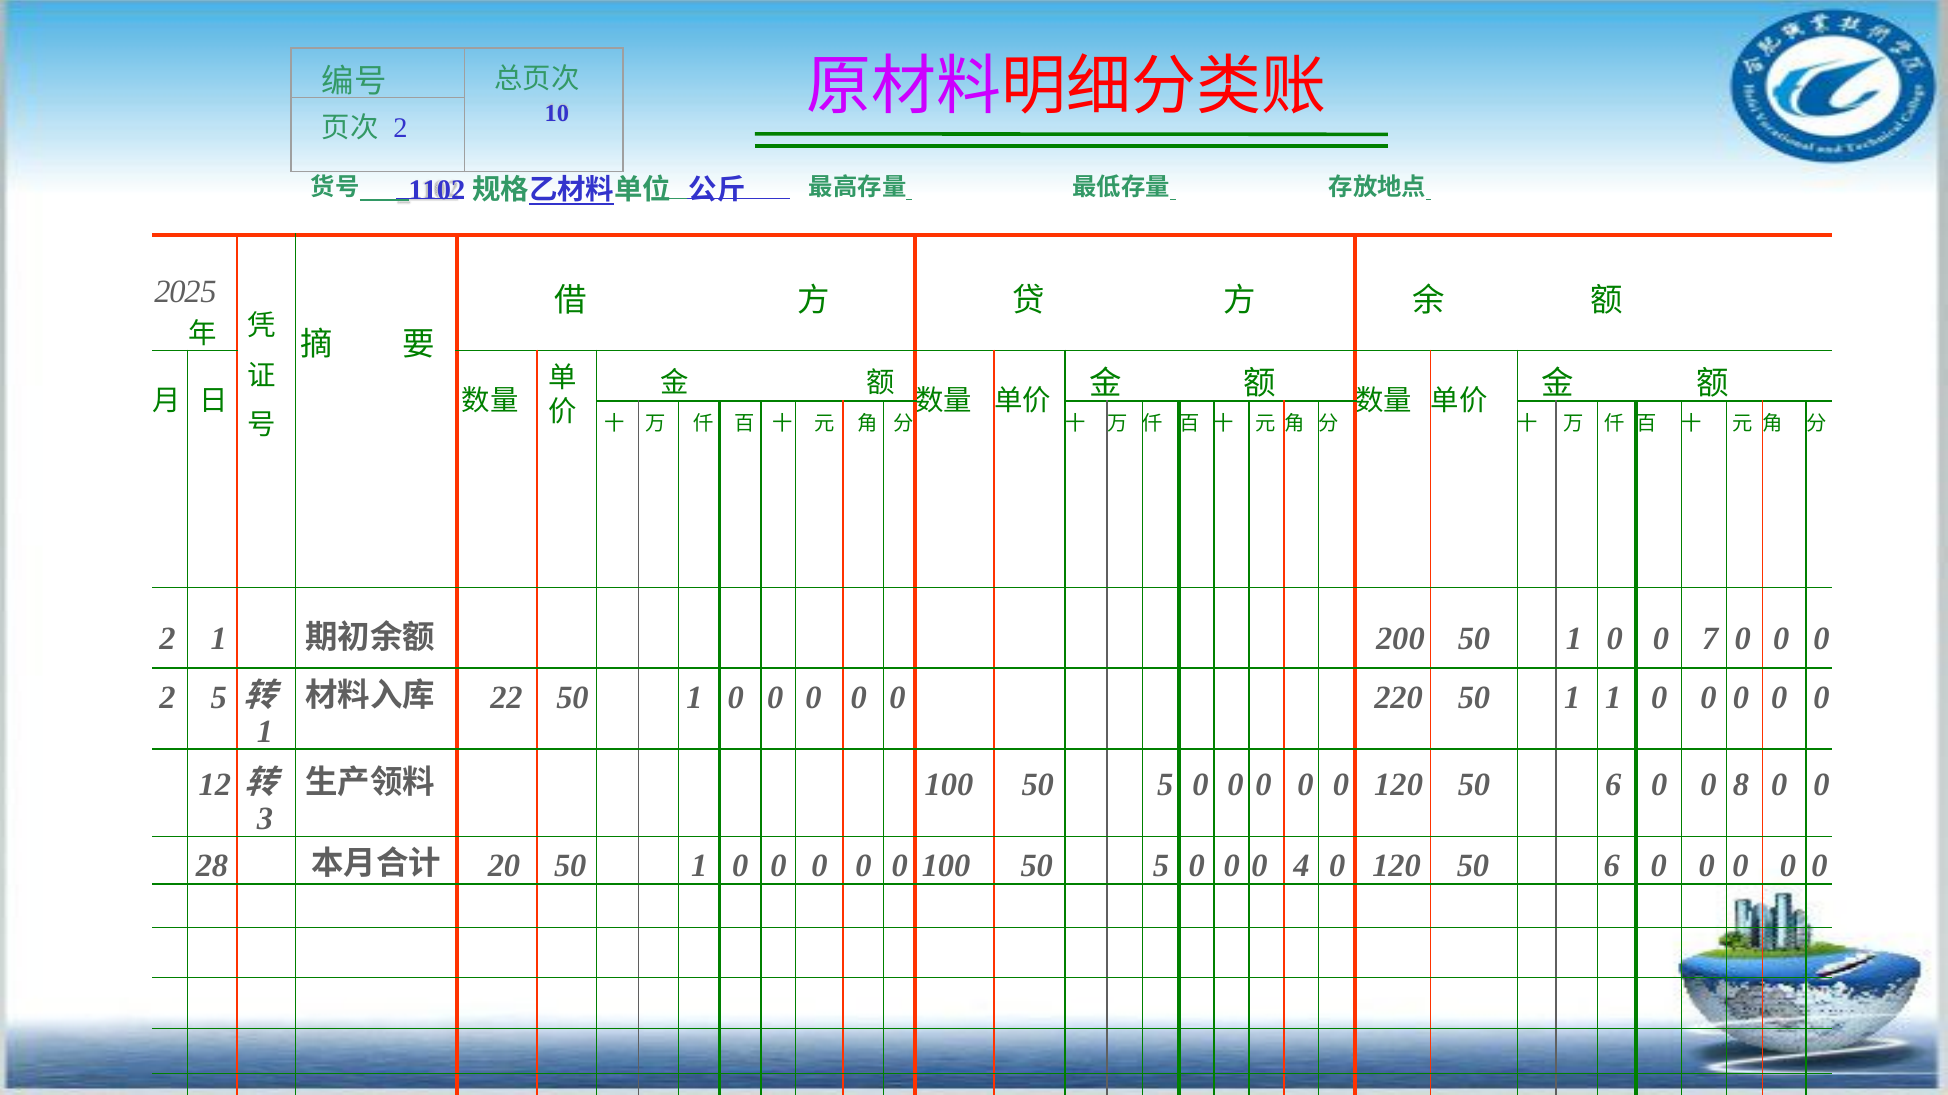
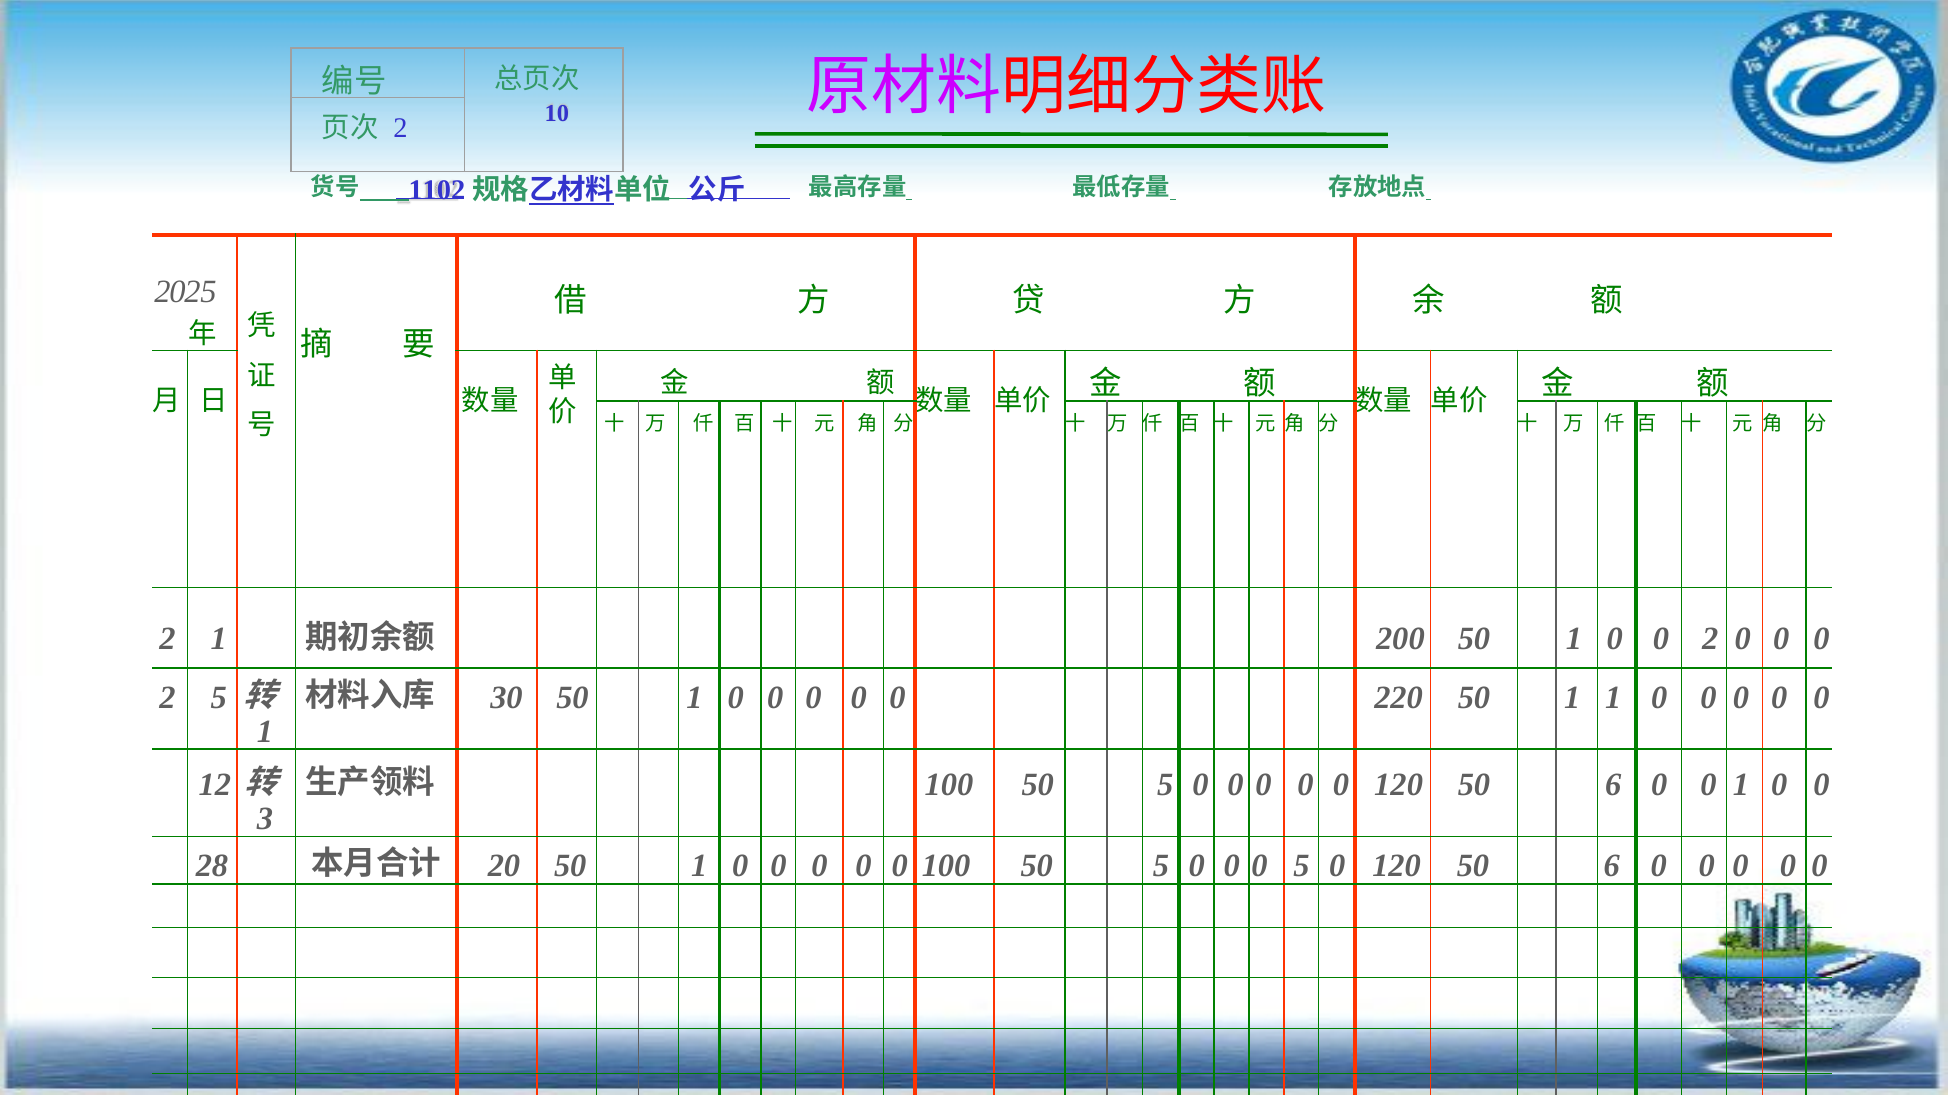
1 0 0 7: 7 -> 2 (1710, 639)
22: 22 -> 30 (507, 698)
0 8: 8 -> 1 (1741, 786)
0 4: 4 -> 5 (1302, 867)
